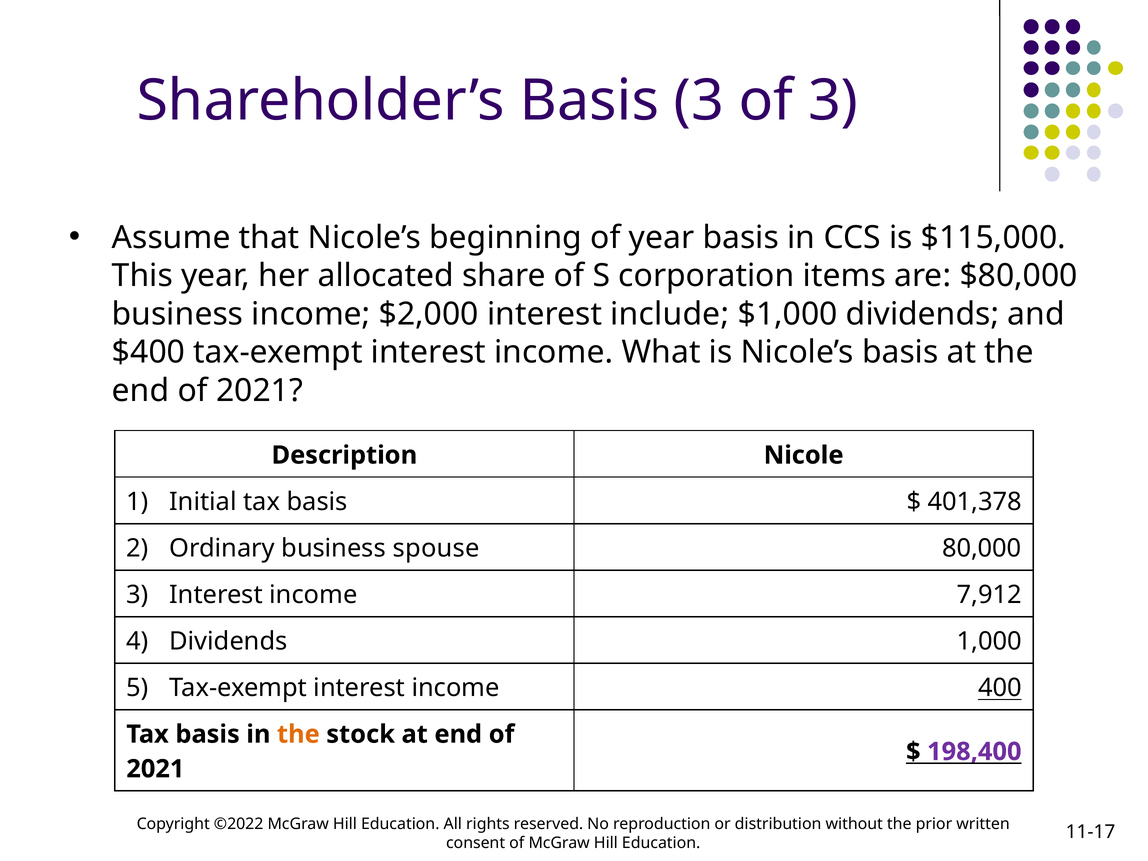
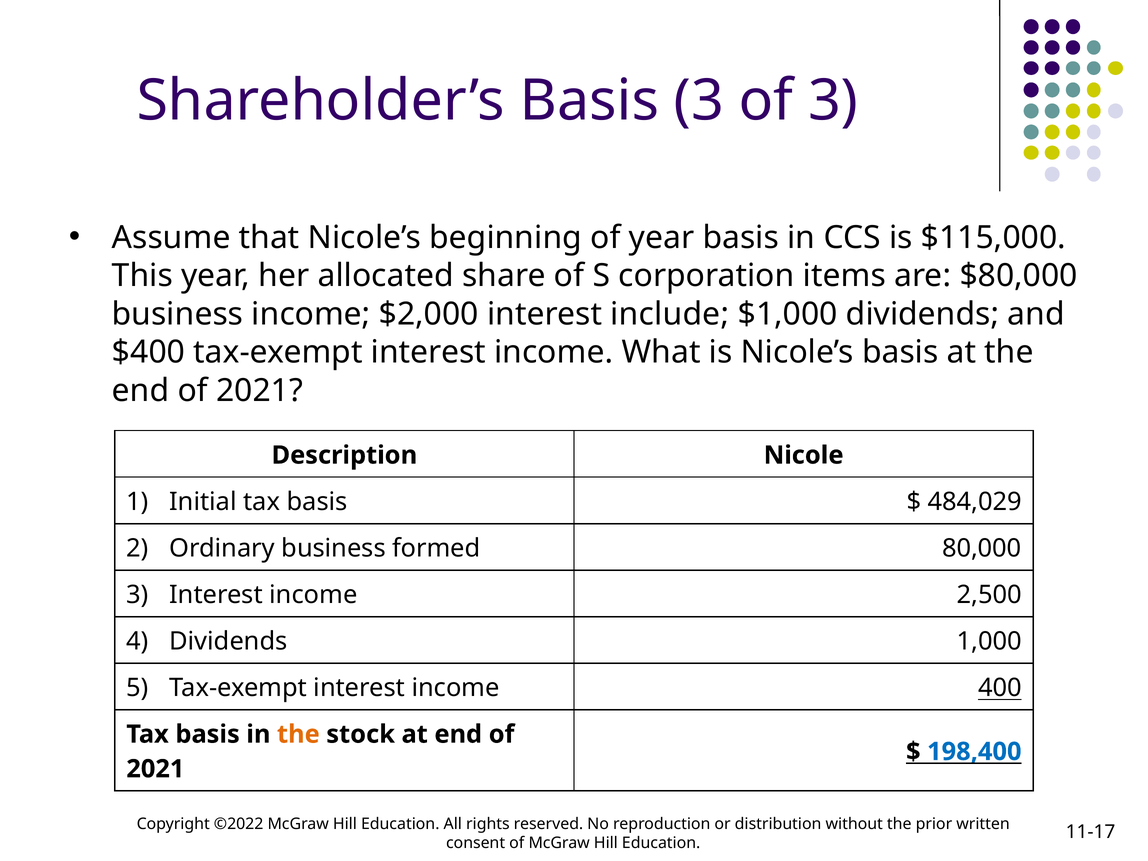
401,378: 401,378 -> 484,029 (975, 502)
spouse: spouse -> formed (436, 548)
7,912: 7,912 -> 2,500 (989, 595)
198,400 colour: purple -> blue (974, 752)
